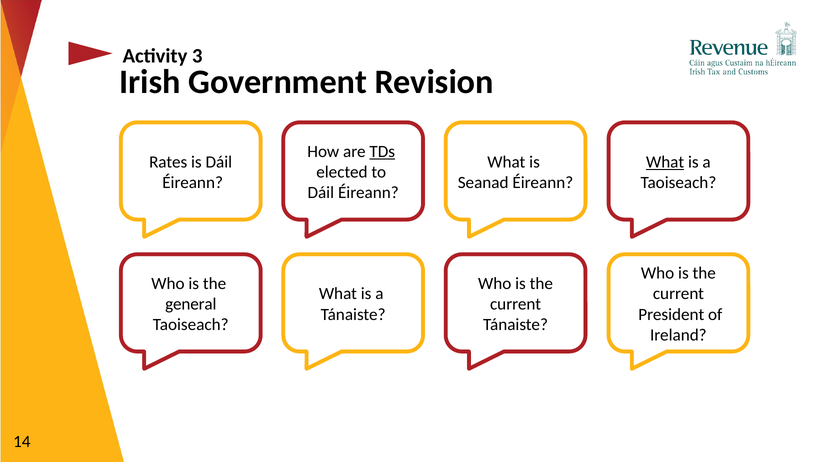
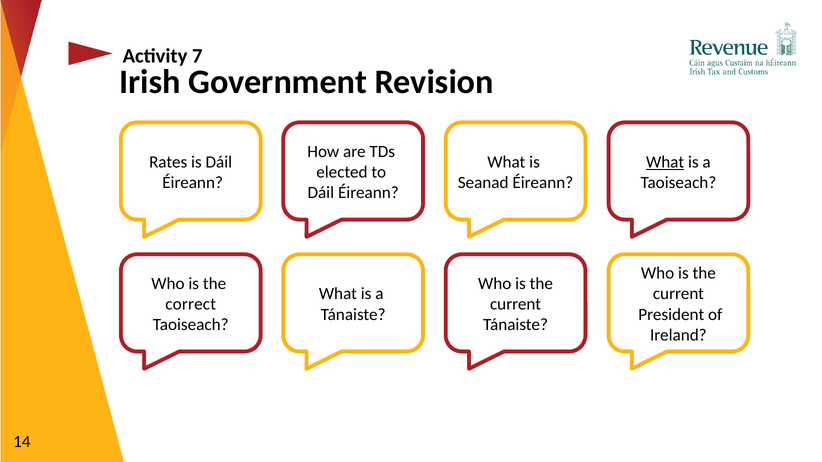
3: 3 -> 7 (197, 56)
TDs underline: present -> none (382, 152)
general: general -> correct (191, 304)
